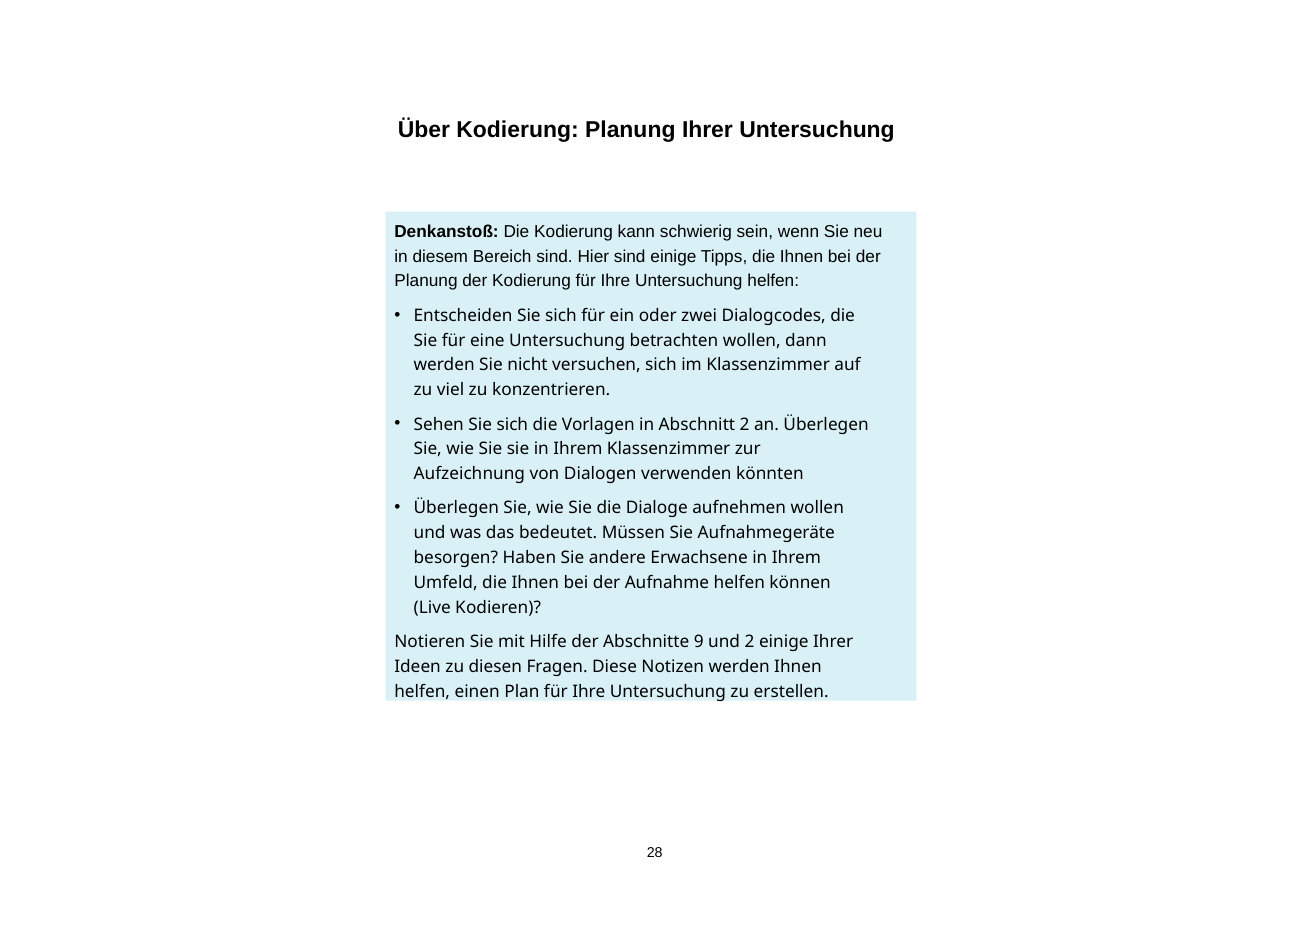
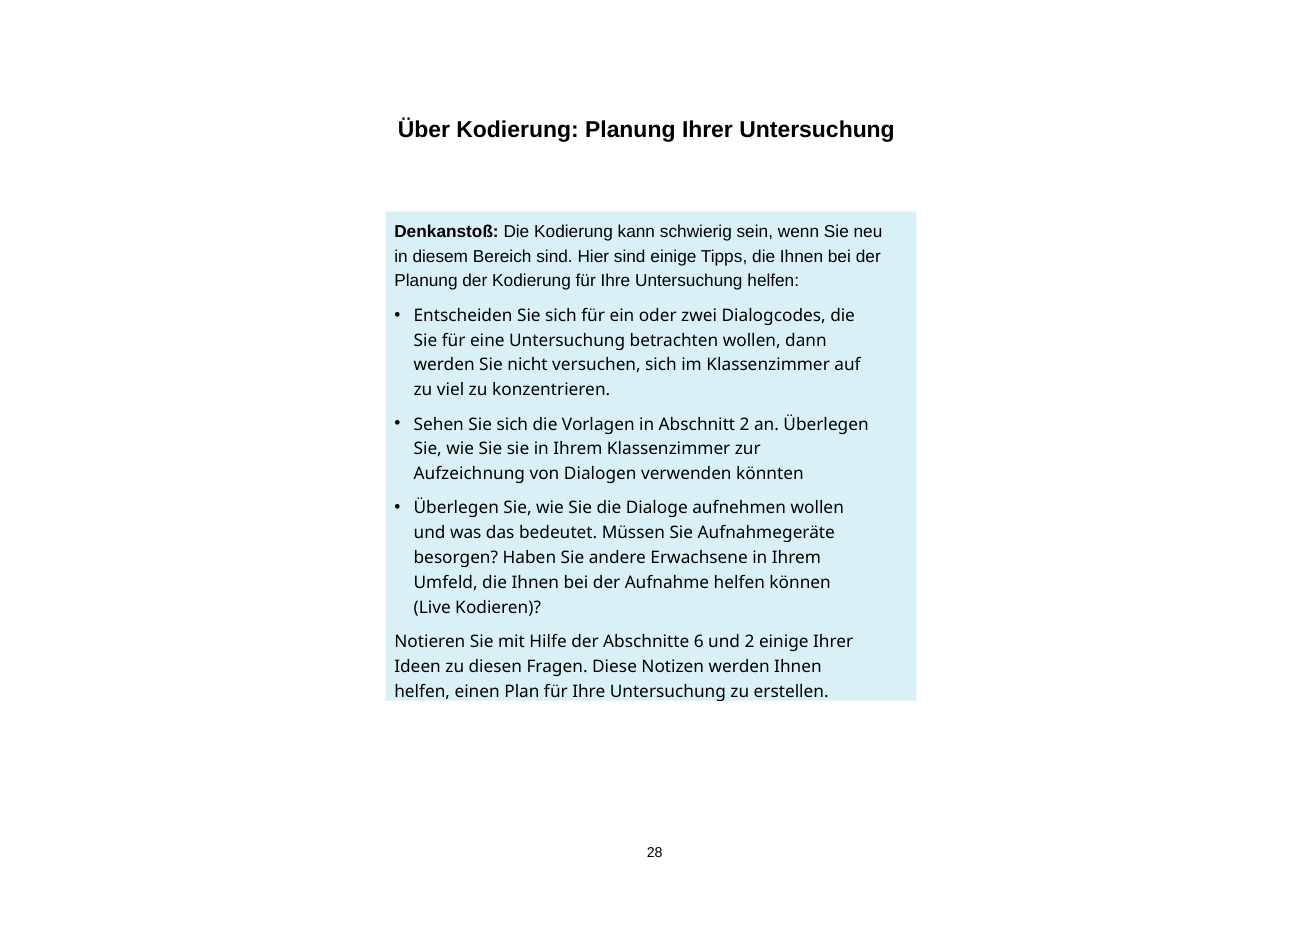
9: 9 -> 6 (699, 642)
